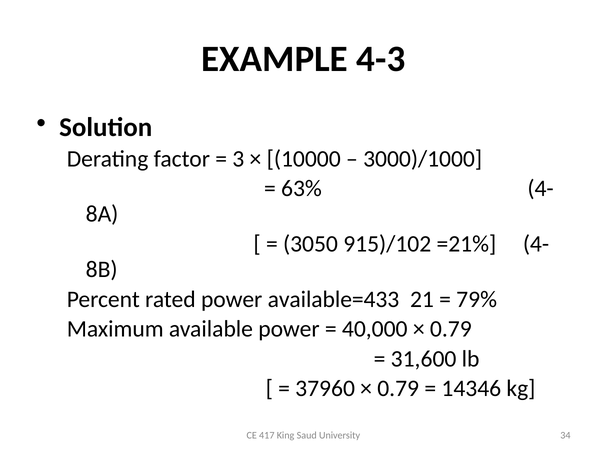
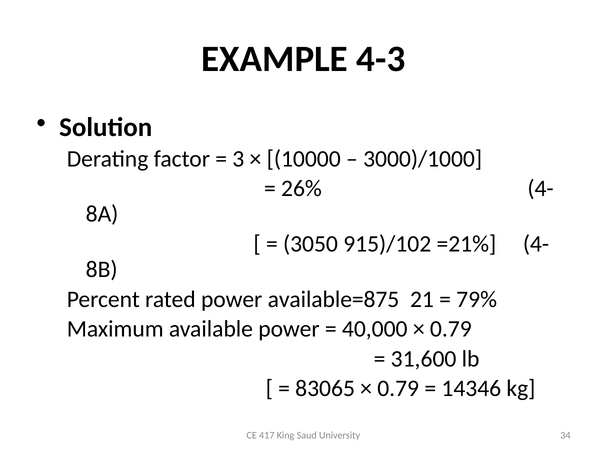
63%: 63% -> 26% (301, 188)
available=433: available=433 -> available=875 (333, 299)
37960: 37960 -> 83065 (325, 388)
